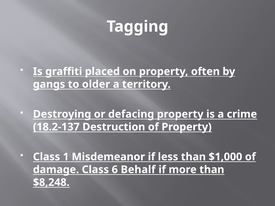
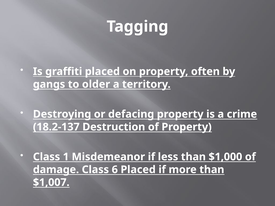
6 Behalf: Behalf -> Placed (138, 170)
$8,248: $8,248 -> $1,007 (51, 183)
